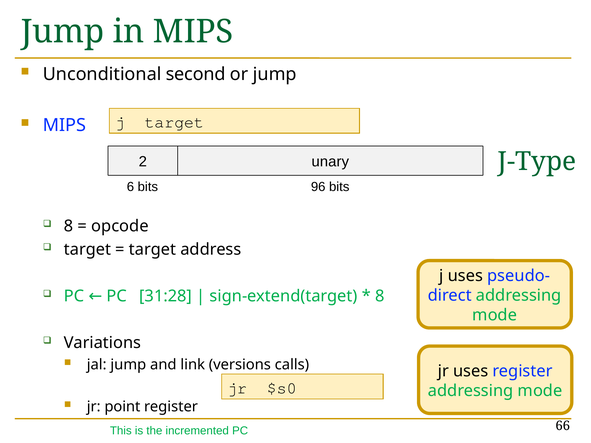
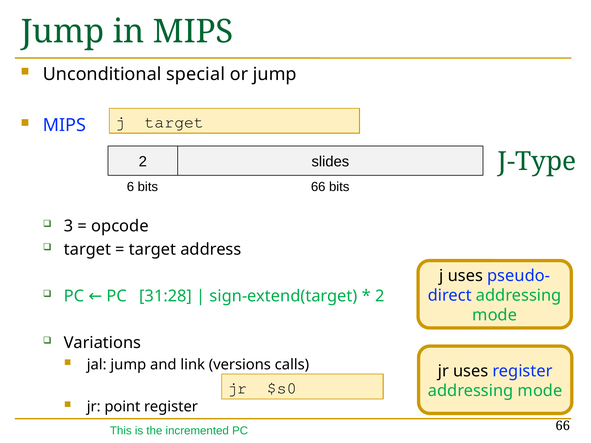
second: second -> special (196, 74)
unary: unary -> slides (330, 162)
bits 96: 96 -> 66 (318, 187)
8: 8 -> 3 (69, 226)
8: 8 -> 2 (380, 296)
